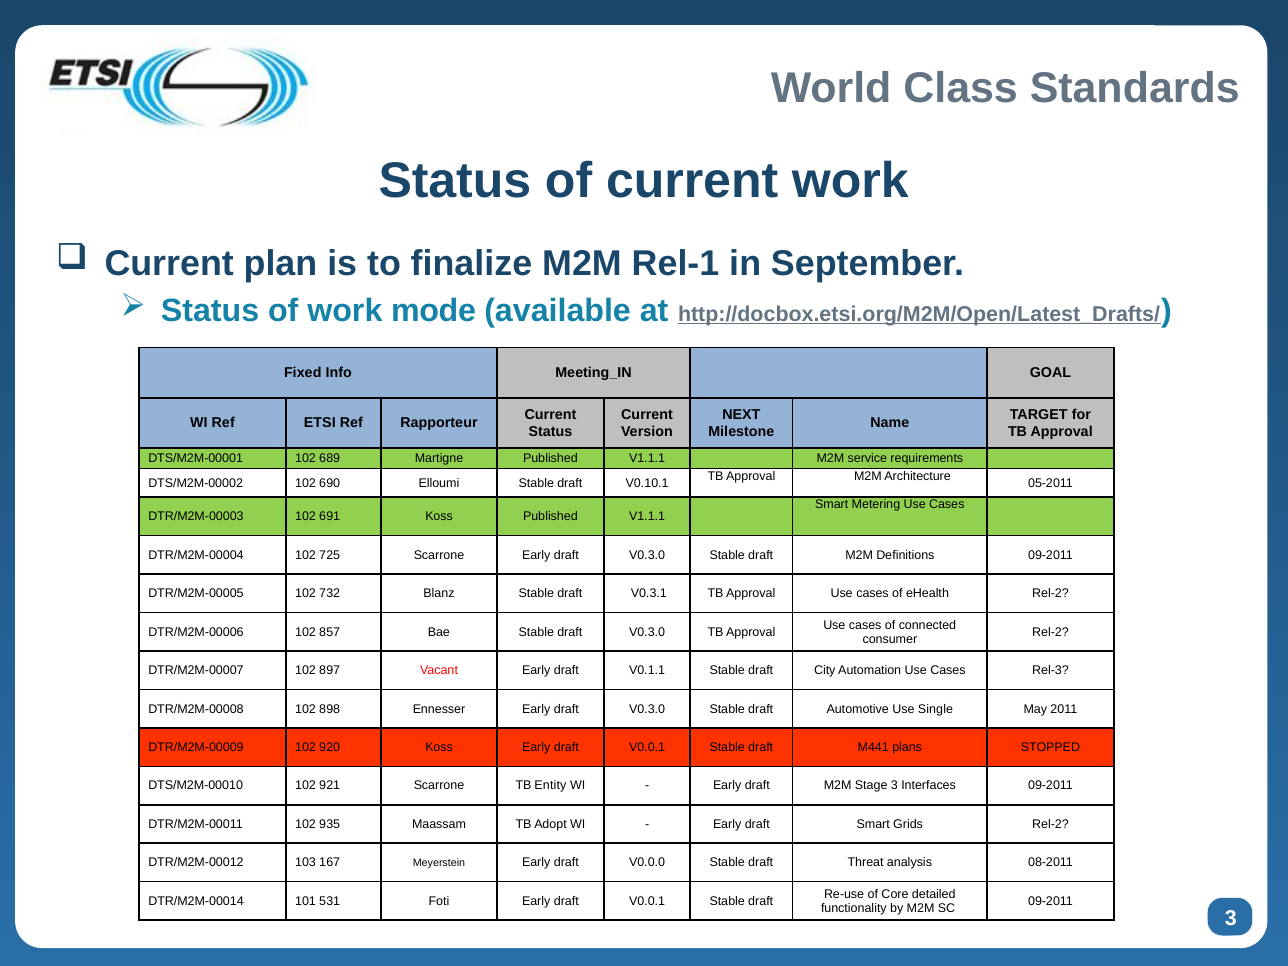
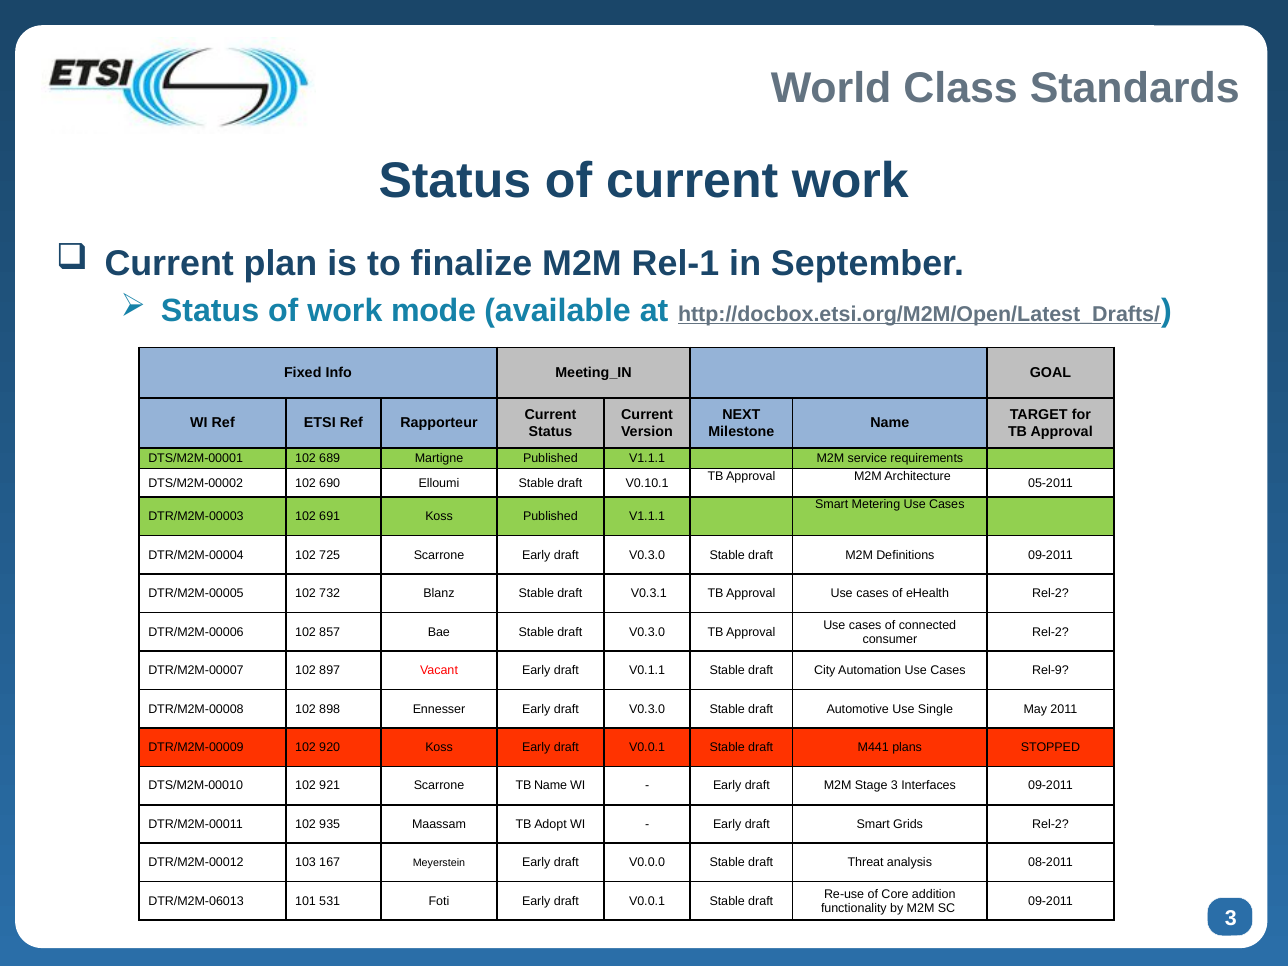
Rel-3: Rel-3 -> Rel-9 (1051, 670)
TB Entity: Entity -> Name (551, 786)
detailed: detailed -> addition (934, 894)
DTR/M2M-00014: DTR/M2M-00014 -> DTR/M2M-06013 (196, 901)
